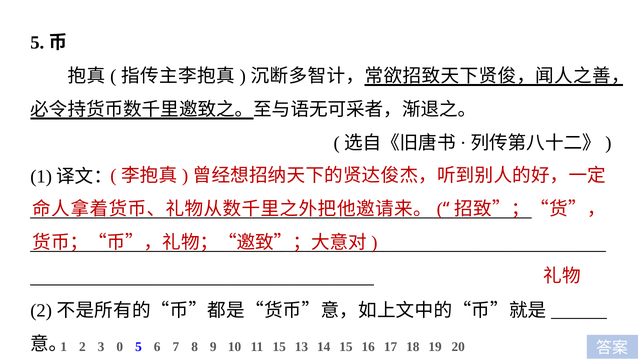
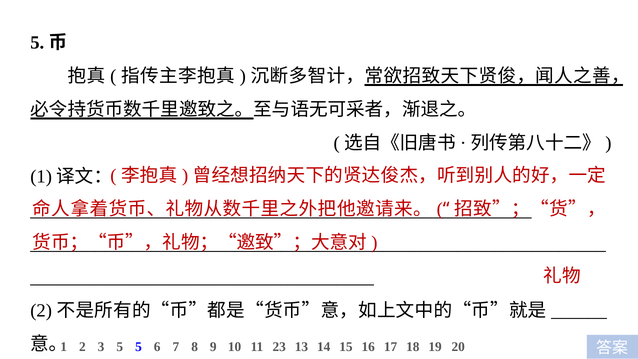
3 0: 0 -> 5 (120, 347)
11 15: 15 -> 23 (279, 347)
